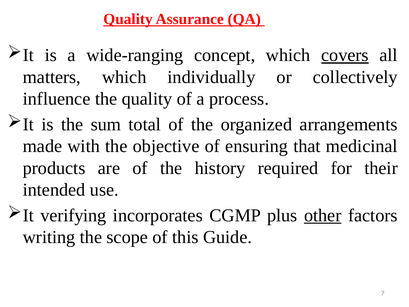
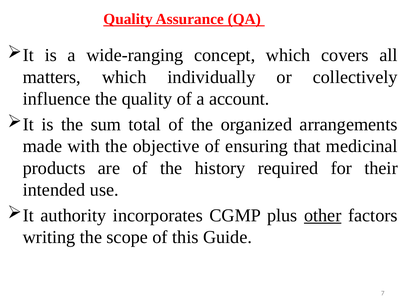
covers underline: present -> none (345, 55)
process: process -> account (239, 99)
verifying: verifying -> authority (73, 215)
